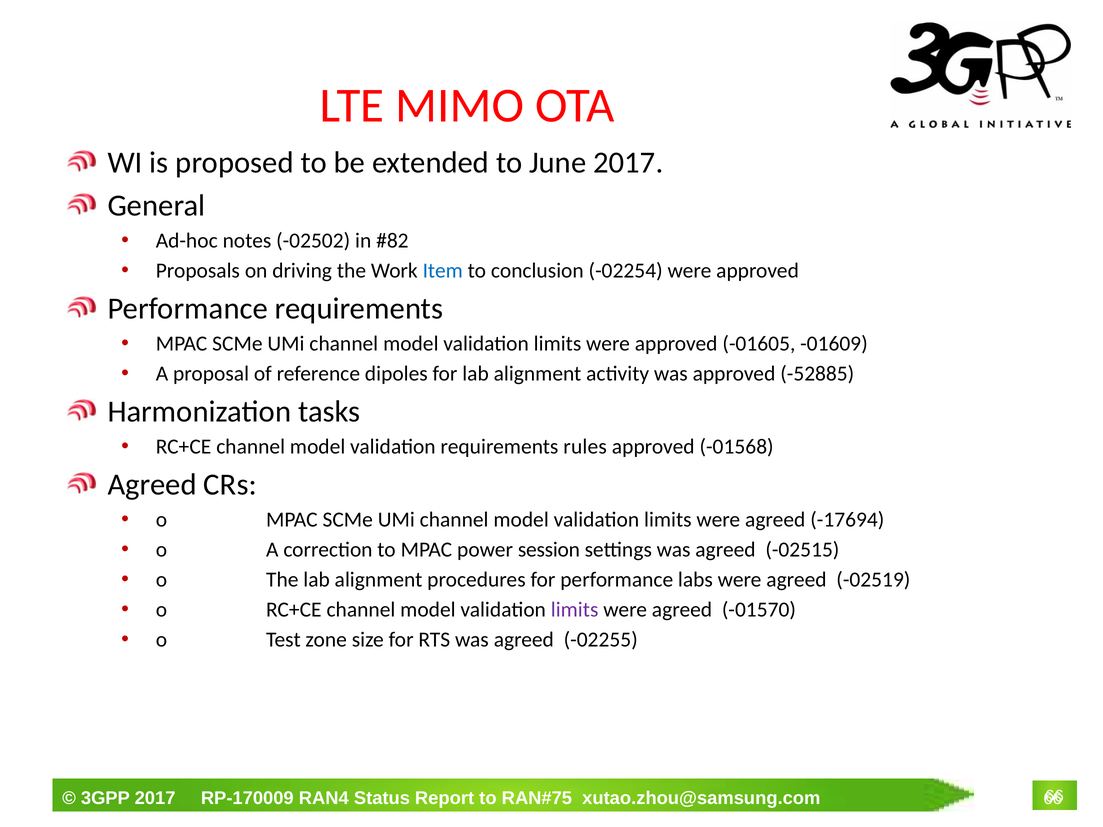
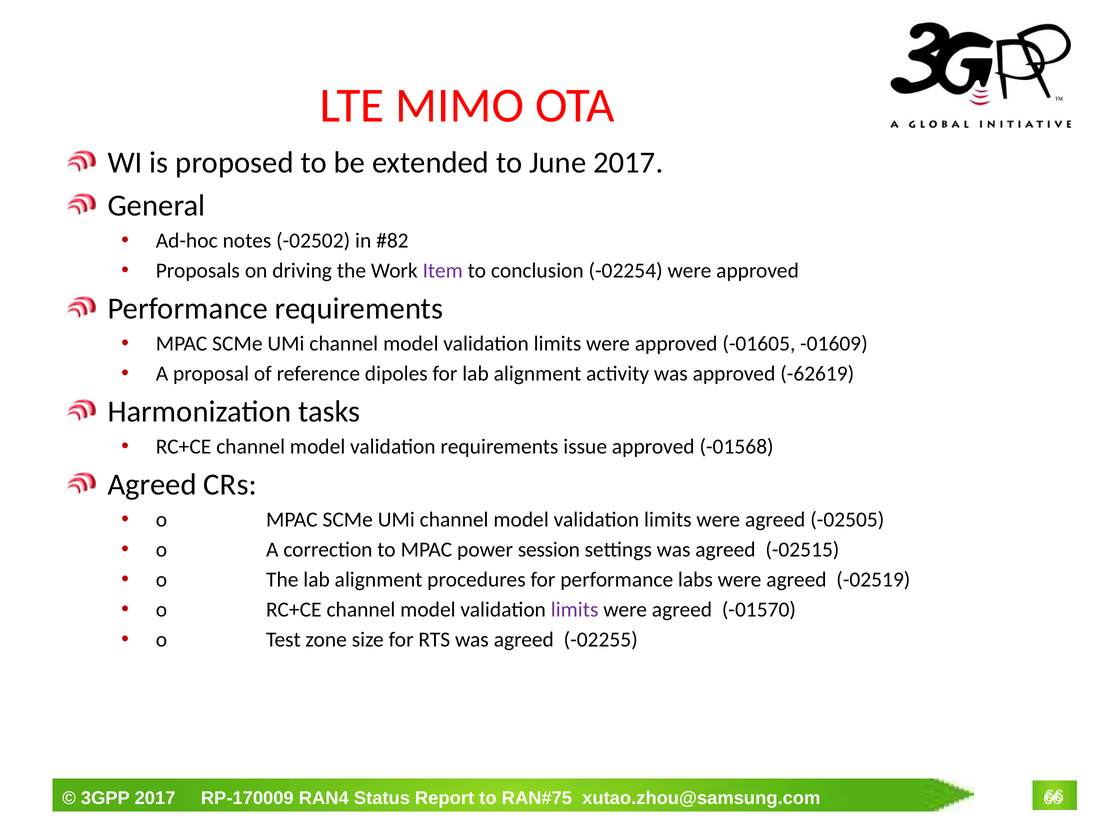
Item colour: blue -> purple (443, 271)
-52885: -52885 -> -62619 (817, 374)
rules: rules -> issue (585, 447)
-17694: -17694 -> -02505 (847, 520)
